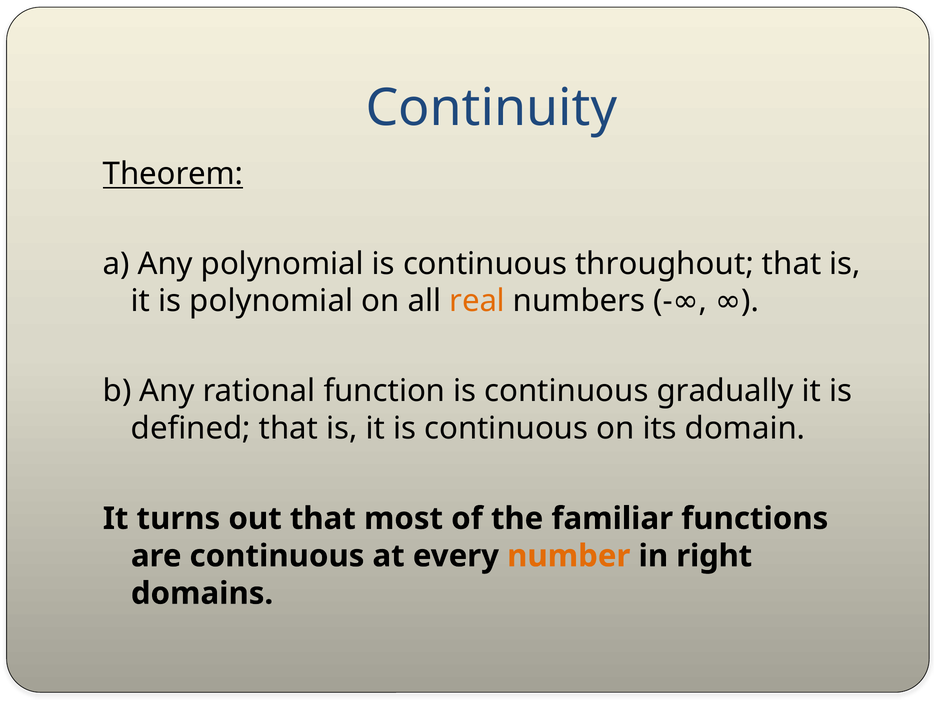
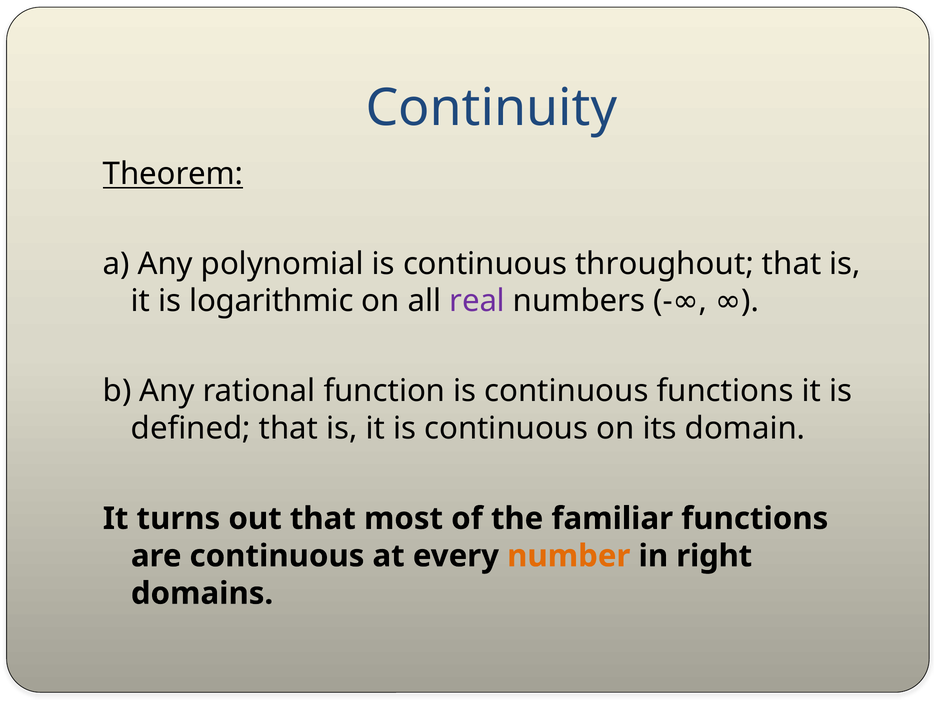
is polynomial: polynomial -> logarithmic (272, 301)
real colour: orange -> purple (477, 301)
continuous gradually: gradually -> functions (725, 391)
